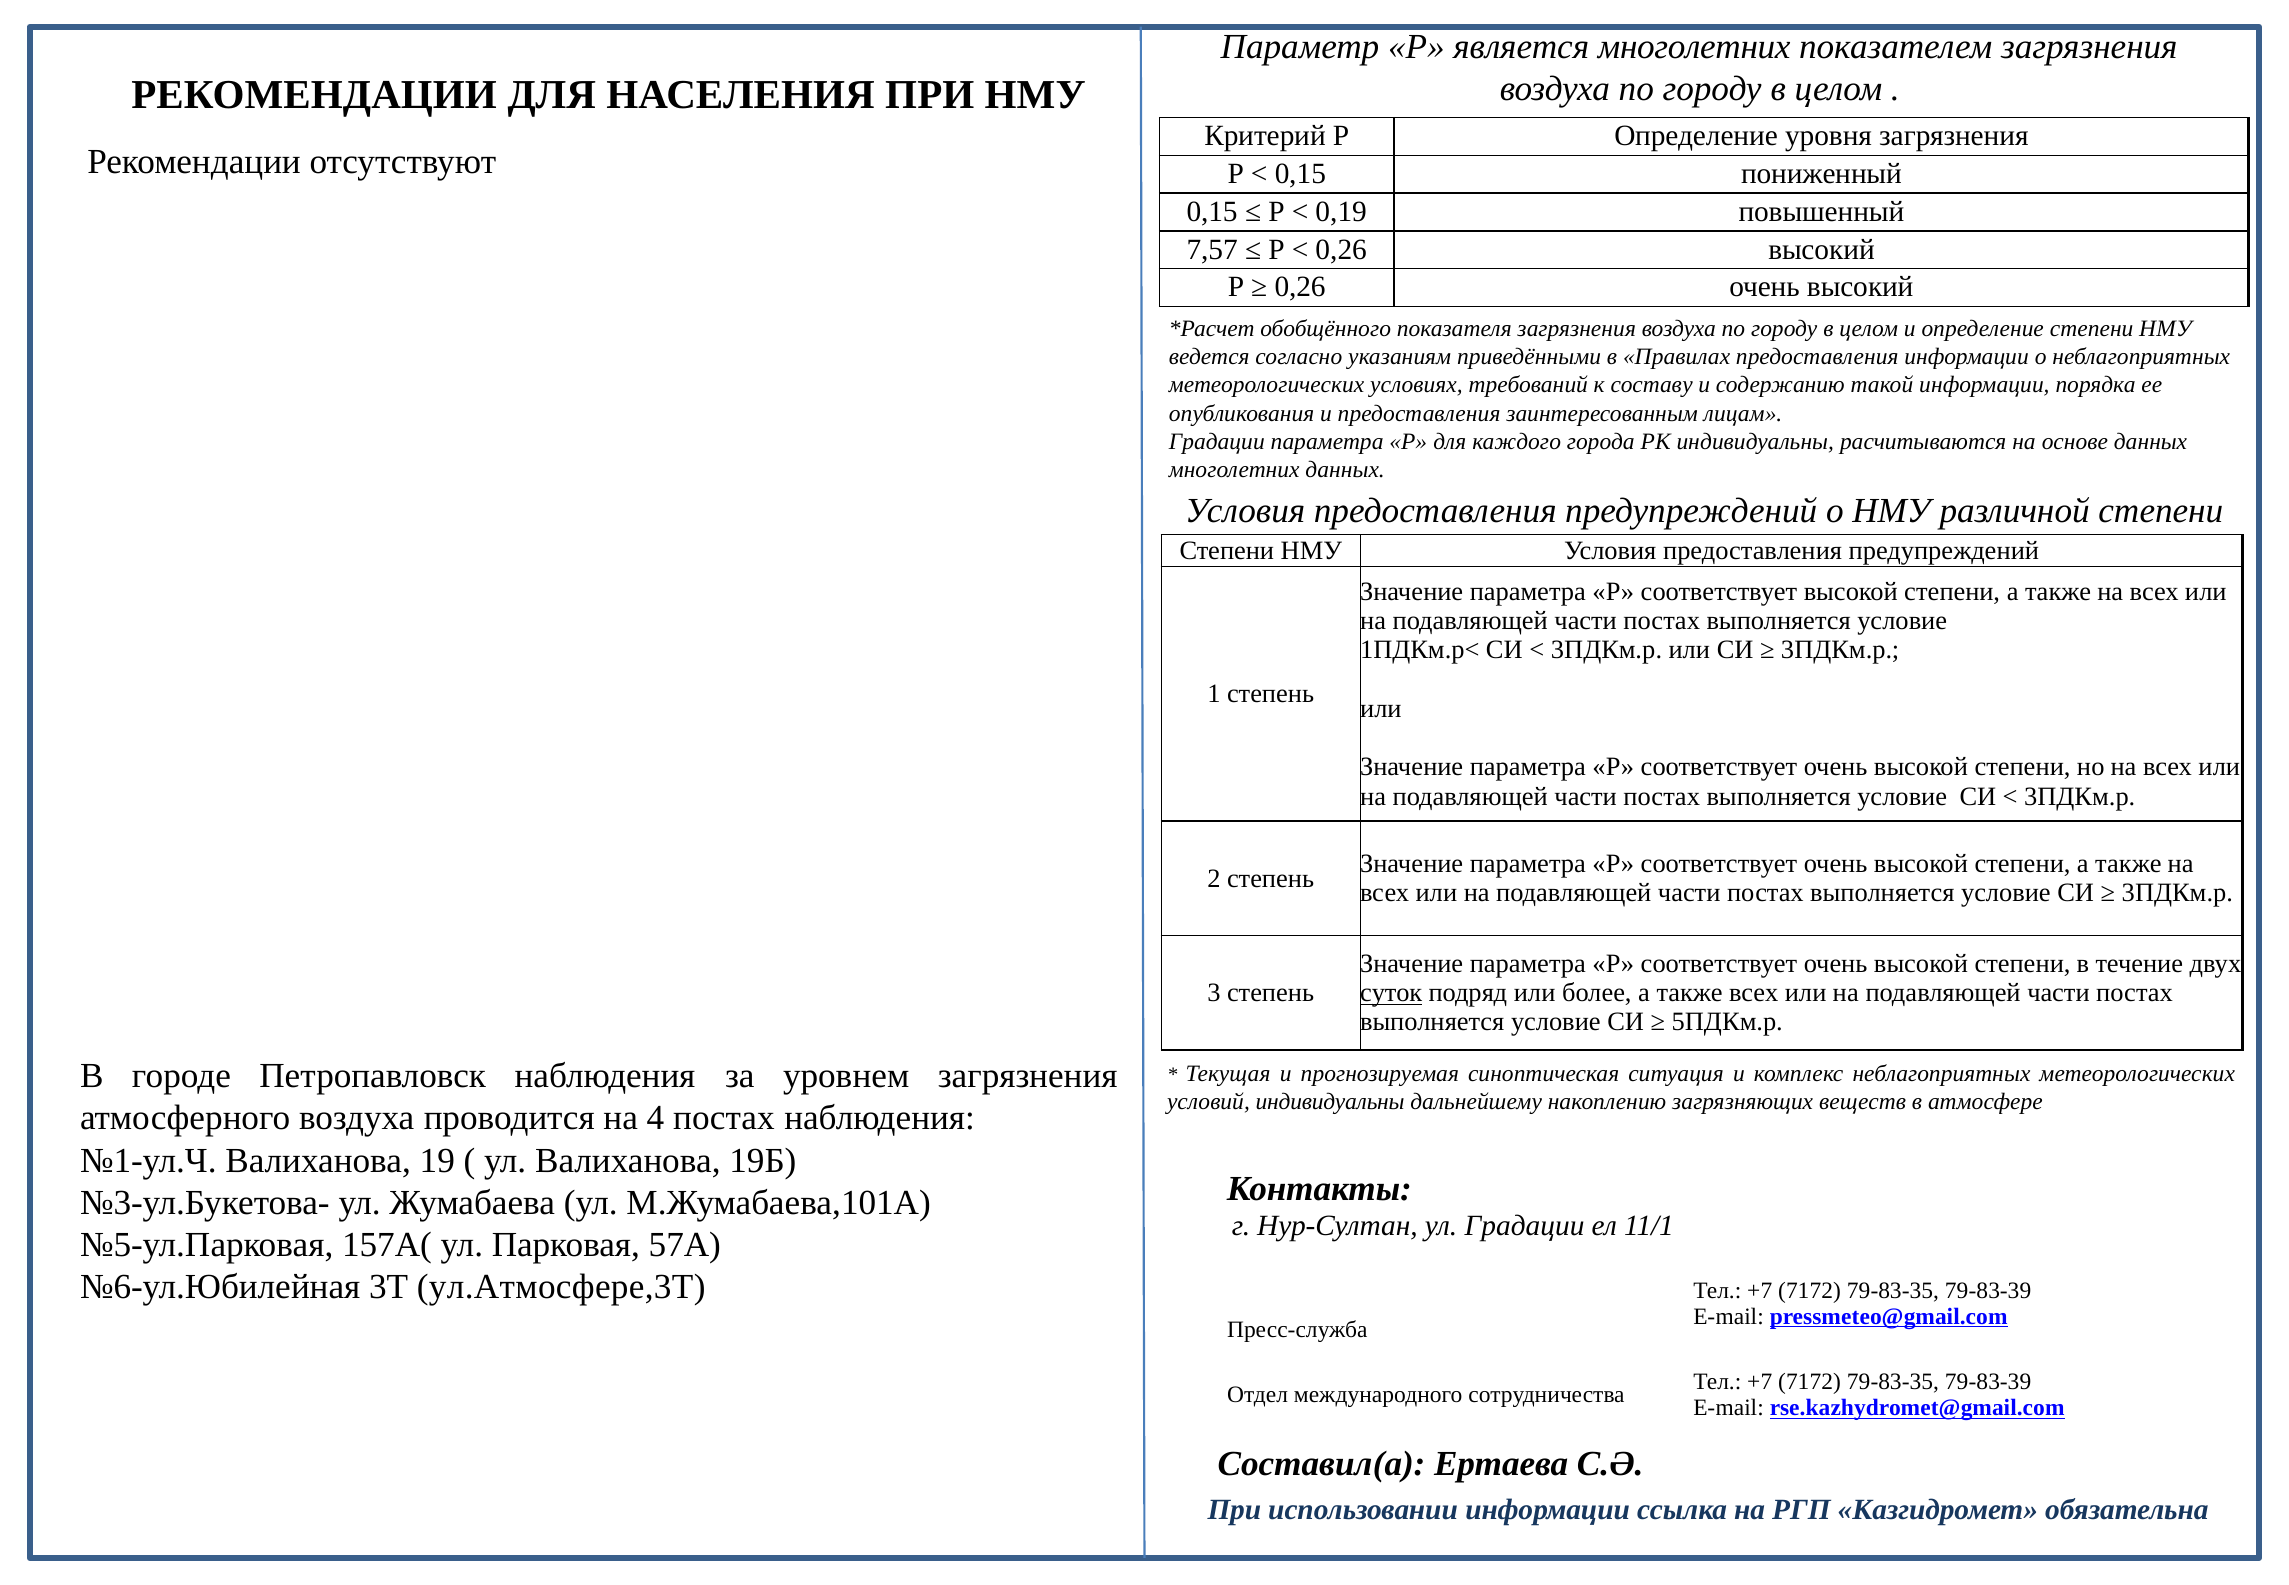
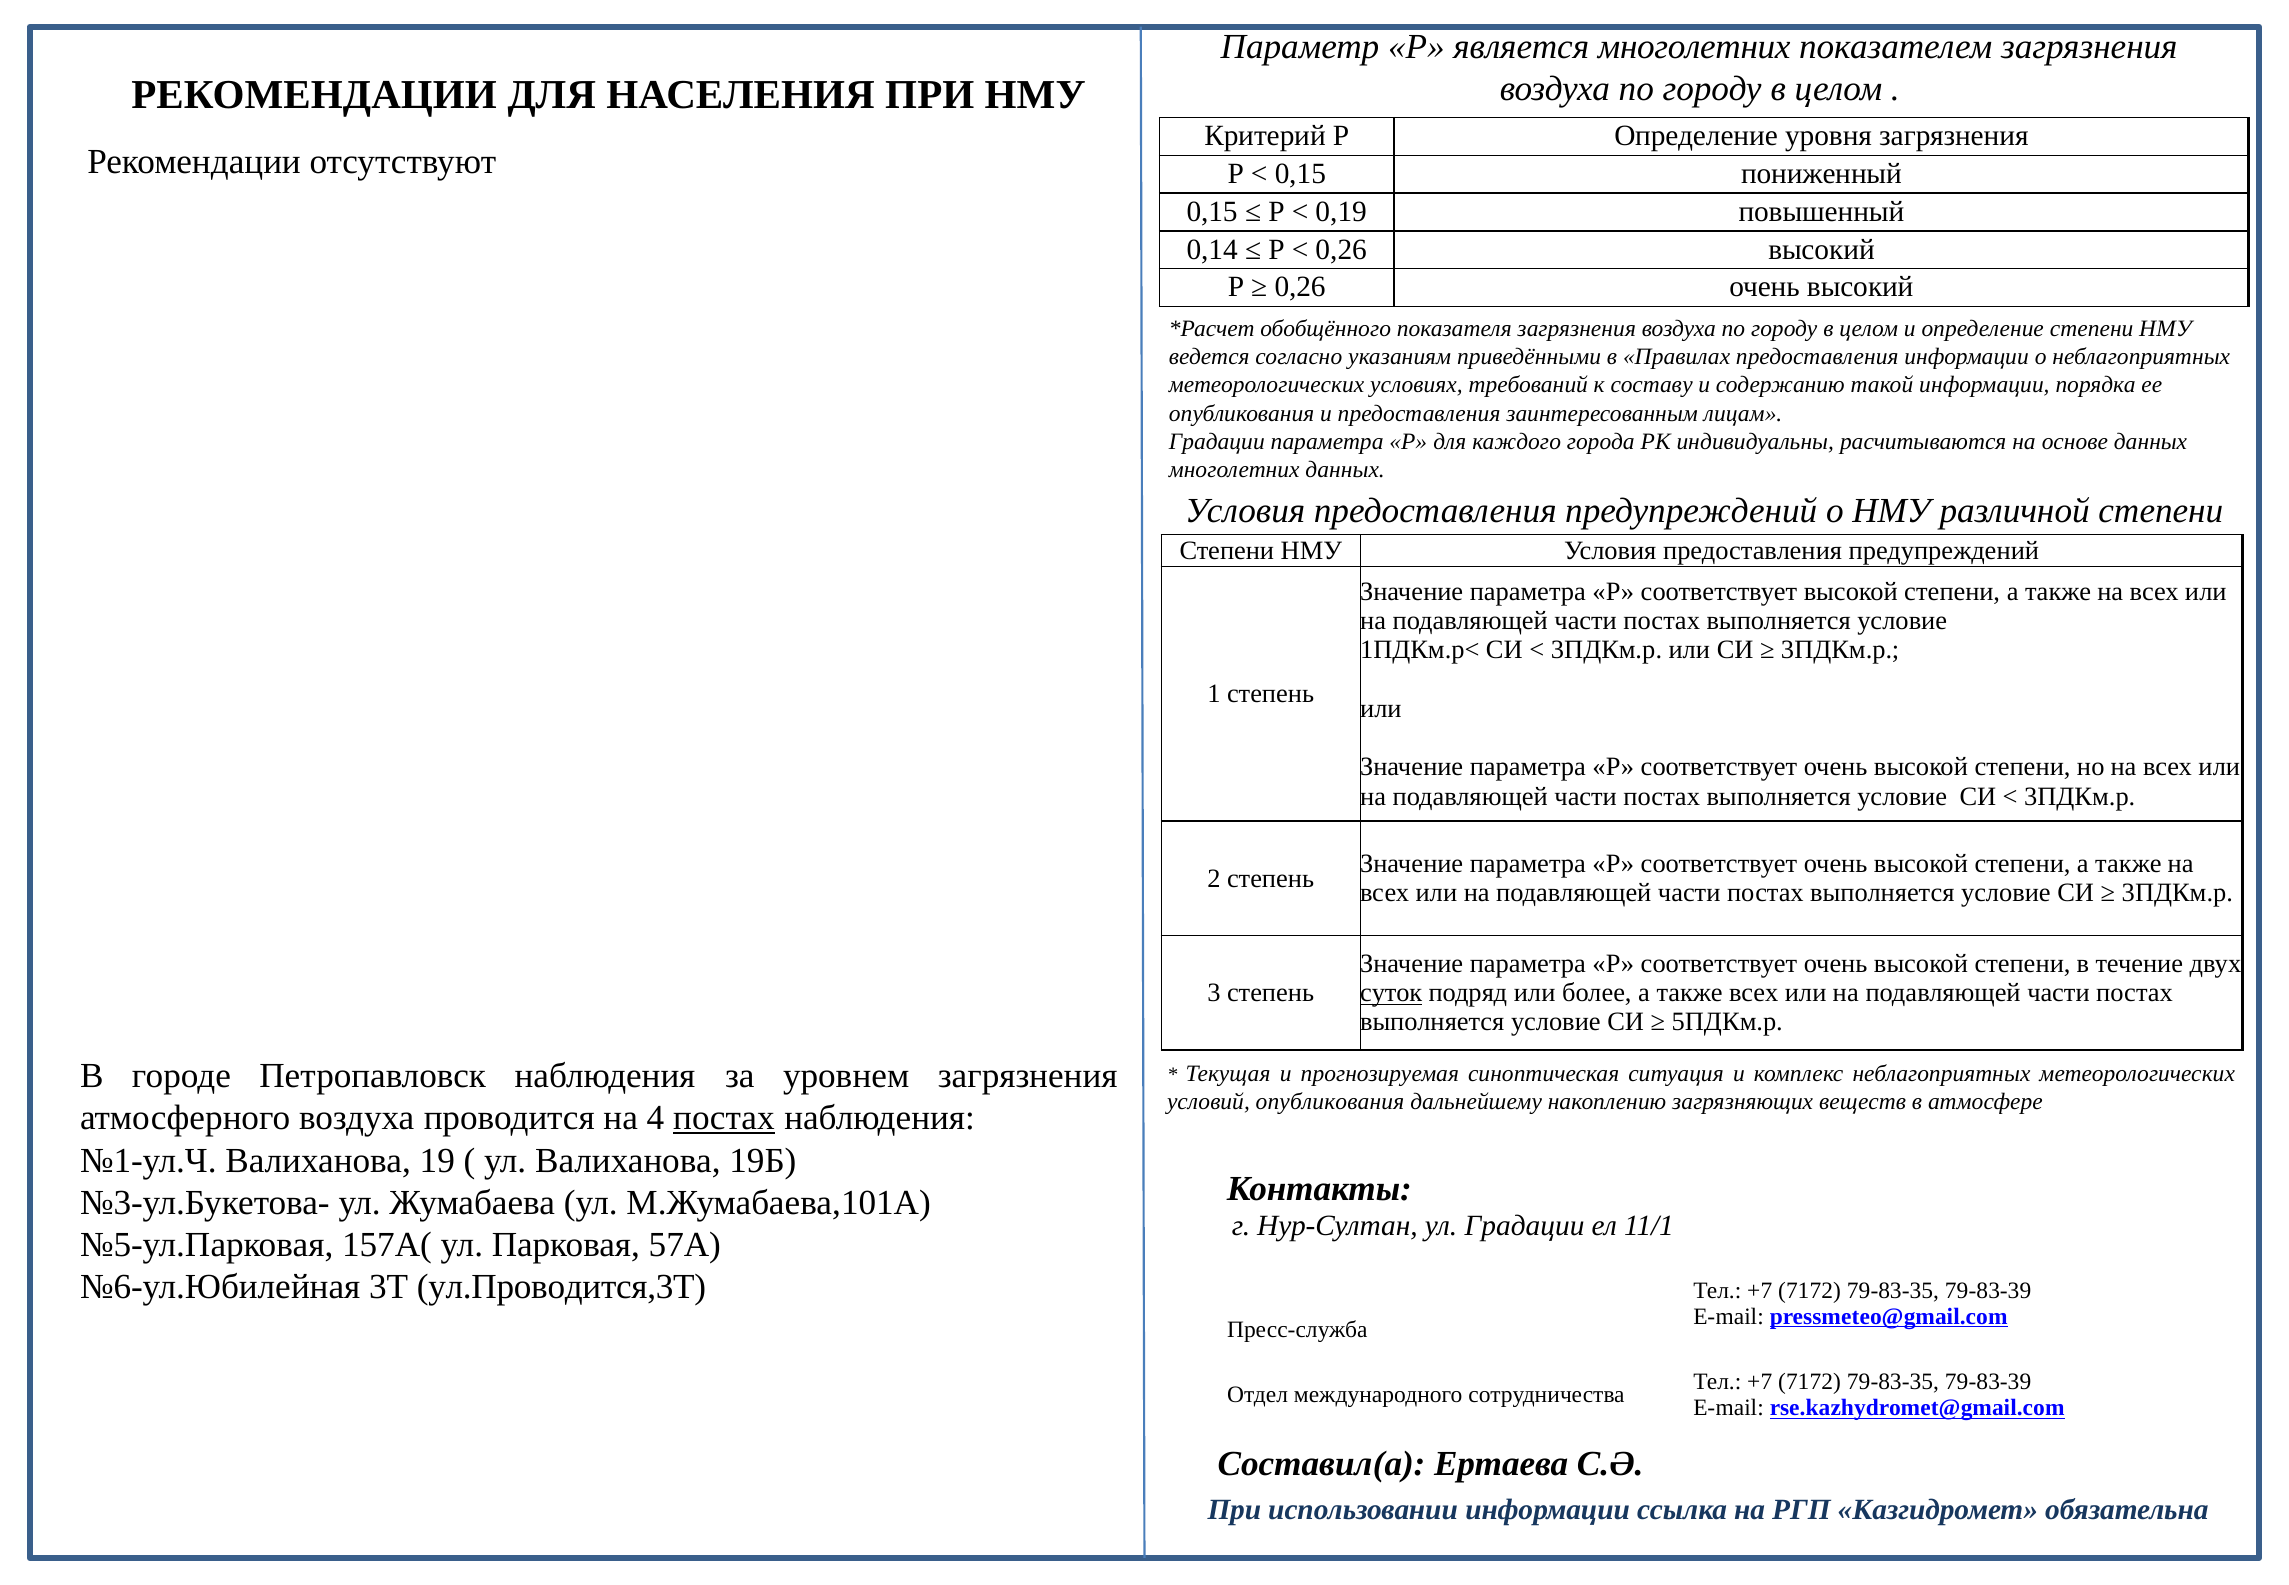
7,57: 7,57 -> 0,14 (1212, 249)
условий индивидуальны: индивидуальны -> опубликования (1330, 1101)
постах underline: none -> present (724, 1118)
ул.Атмосфере,3Т: ул.Атмосфере,3Т -> ул.Проводится,3Т (561, 1287)
